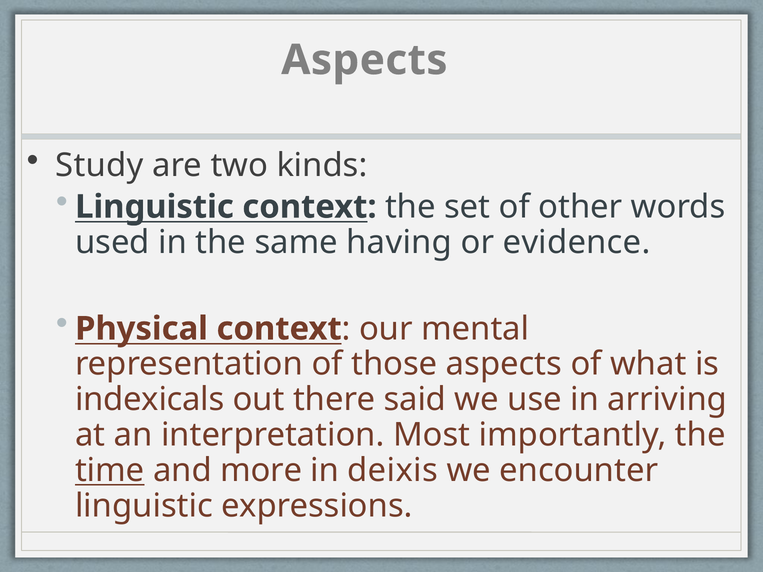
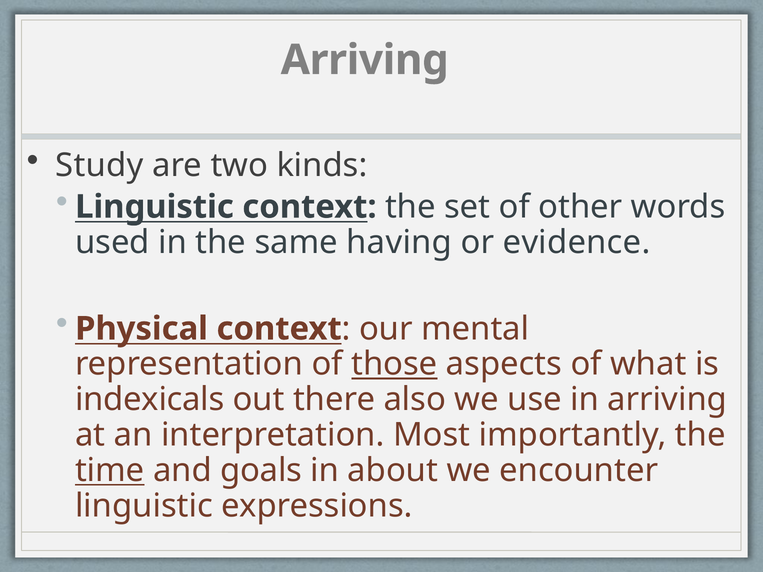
Aspects: Aspects -> Arriving (365, 60)
those underline: none -> present (394, 364)
said: said -> also (415, 400)
more: more -> goals (261, 471)
deixis: deixis -> about (393, 471)
